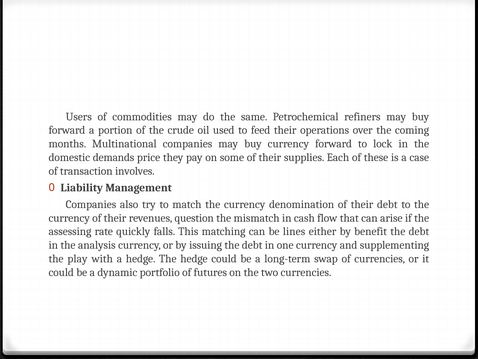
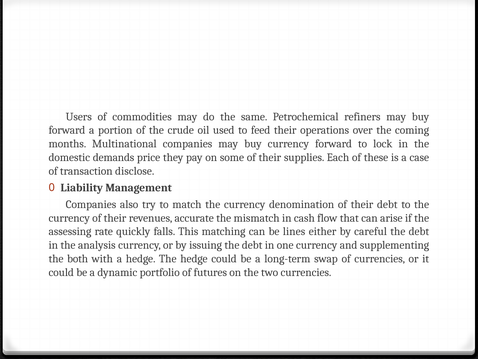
involves: involves -> disclose (135, 171)
question: question -> accurate (194, 218)
benefit: benefit -> careful (371, 231)
play: play -> both (78, 258)
